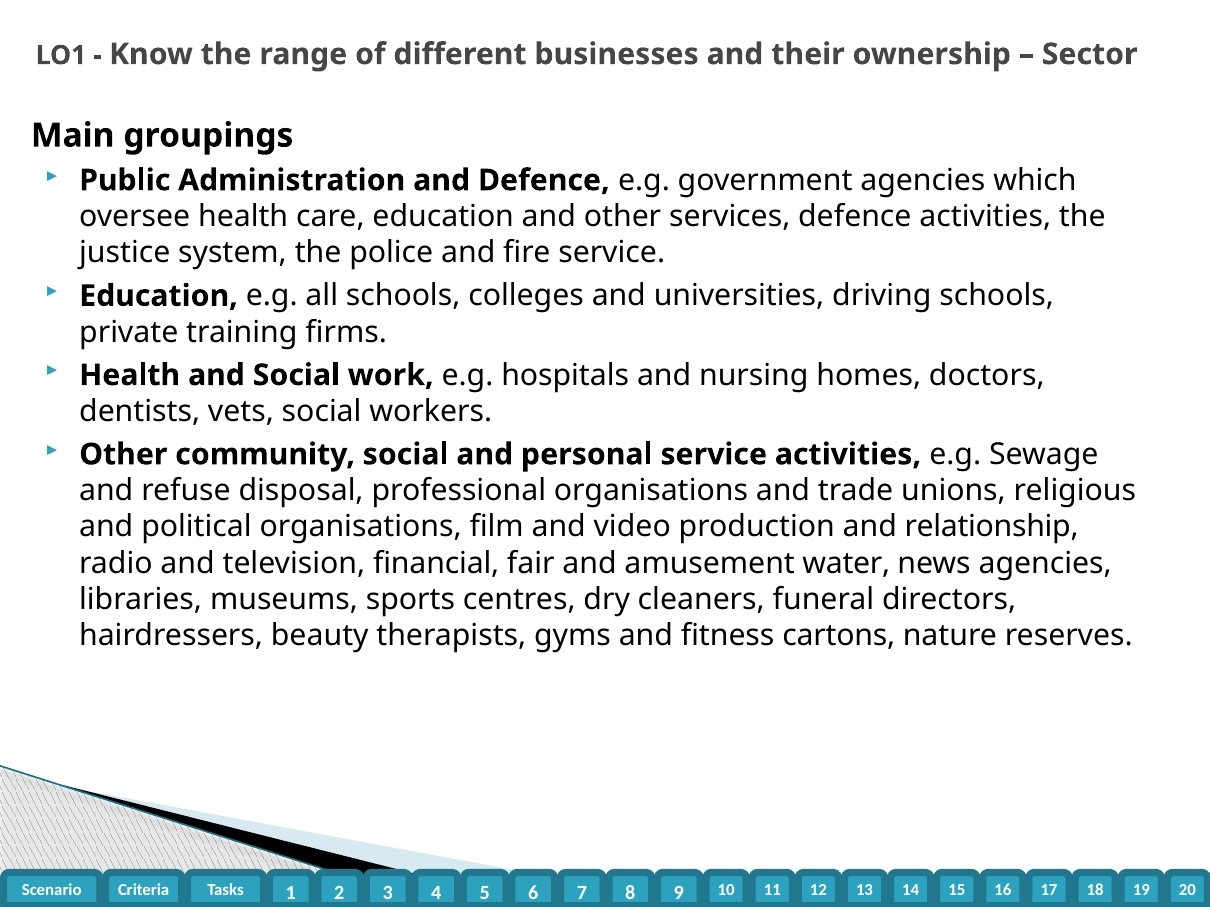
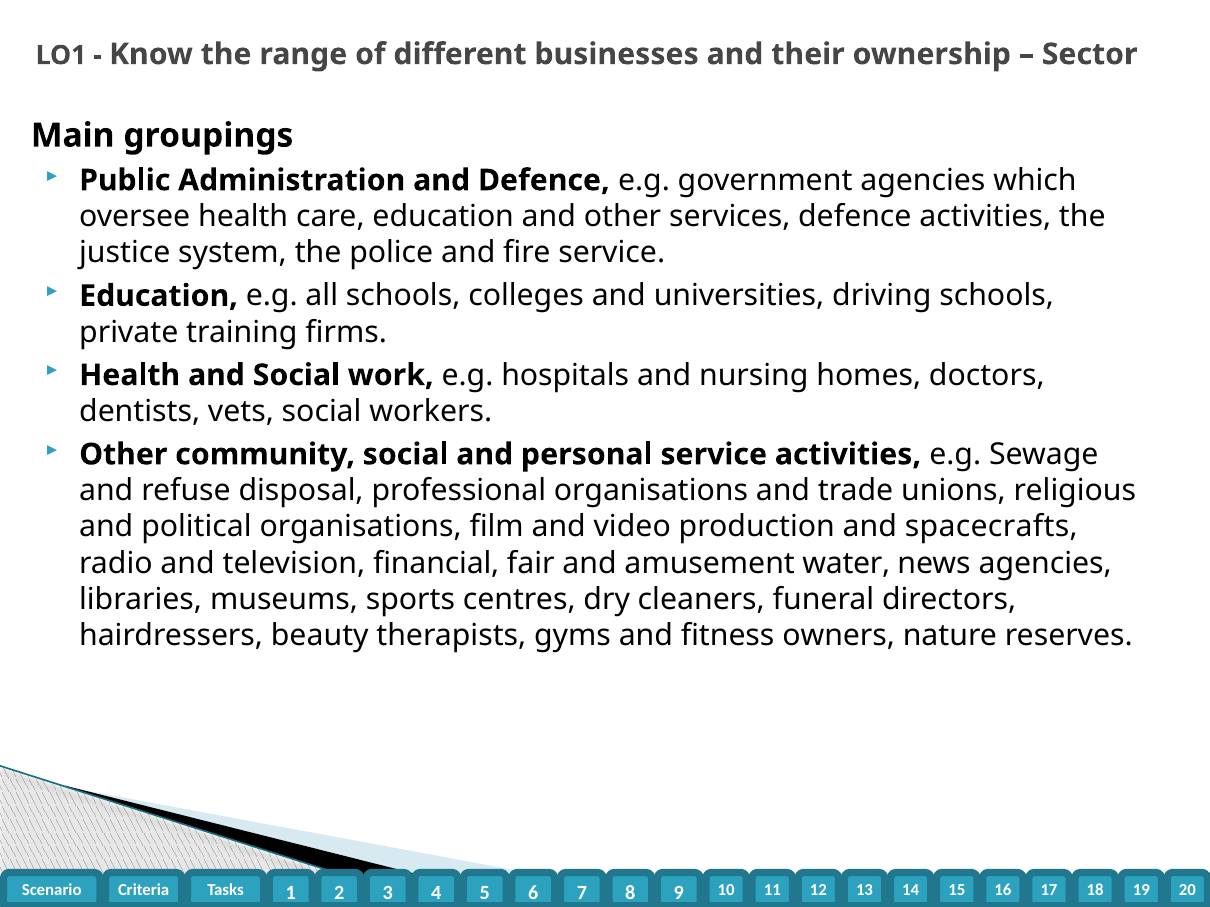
relationship: relationship -> spacecrafts (991, 527)
cartons: cartons -> owners (839, 636)
